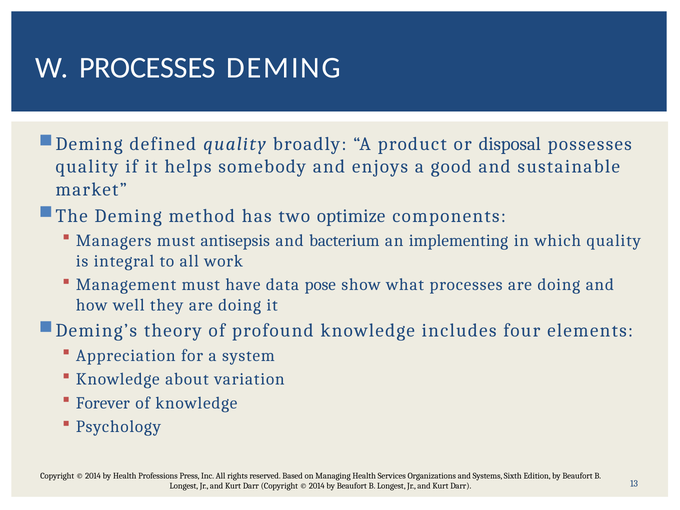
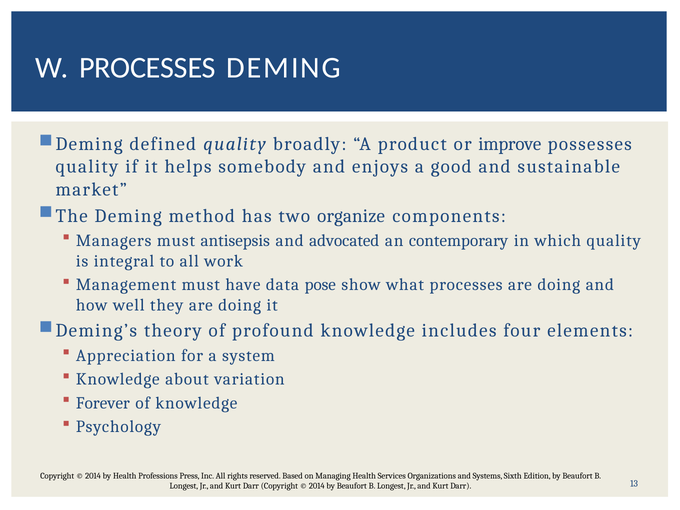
disposal: disposal -> improve (510, 144)
optimize: optimize -> organize (351, 216)
bacterium: bacterium -> advocated (344, 241)
implementing: implementing -> contemporary (459, 241)
